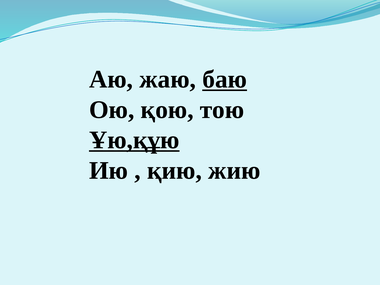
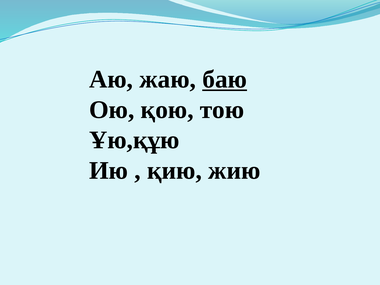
Ұю,құю underline: present -> none (134, 140)
